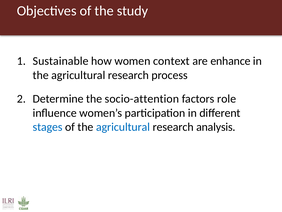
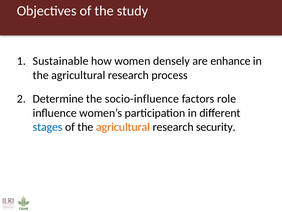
context: context -> densely (171, 61)
socio-attention: socio-attention -> socio-influence (142, 99)
agricultural colour: blue -> orange (123, 127)
analysis: analysis -> security (216, 127)
